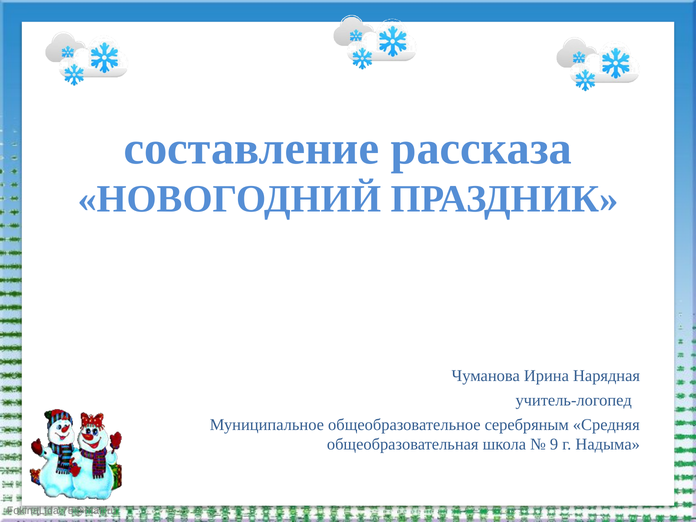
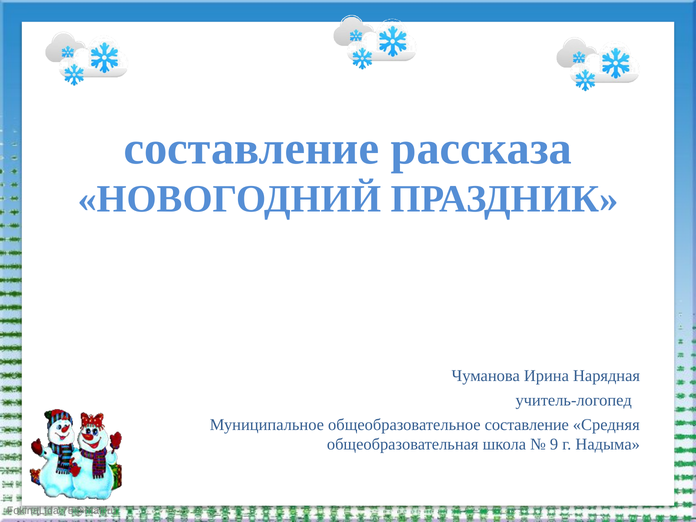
общеобразовательное серебряным: серебряным -> составление (527, 425)
